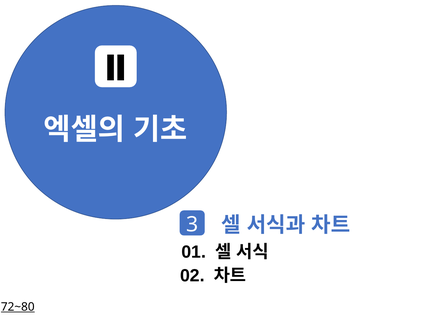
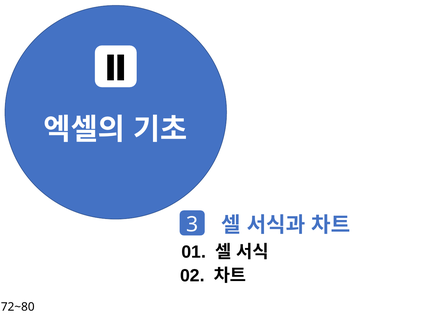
72~80 underline: present -> none (18, 307)
